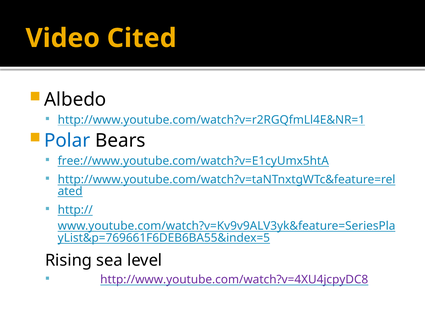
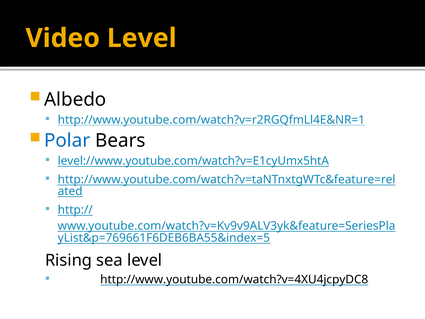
Video Cited: Cited -> Level (142, 38)
free://www.youtube.com/watch?v=E1cyUmx5htA: free://www.youtube.com/watch?v=E1cyUmx5htA -> level://www.youtube.com/watch?v=E1cyUmx5htA (193, 161)
http://www.youtube.com/watch?v=4XU4jcpyDC8 colour: purple -> black (234, 279)
